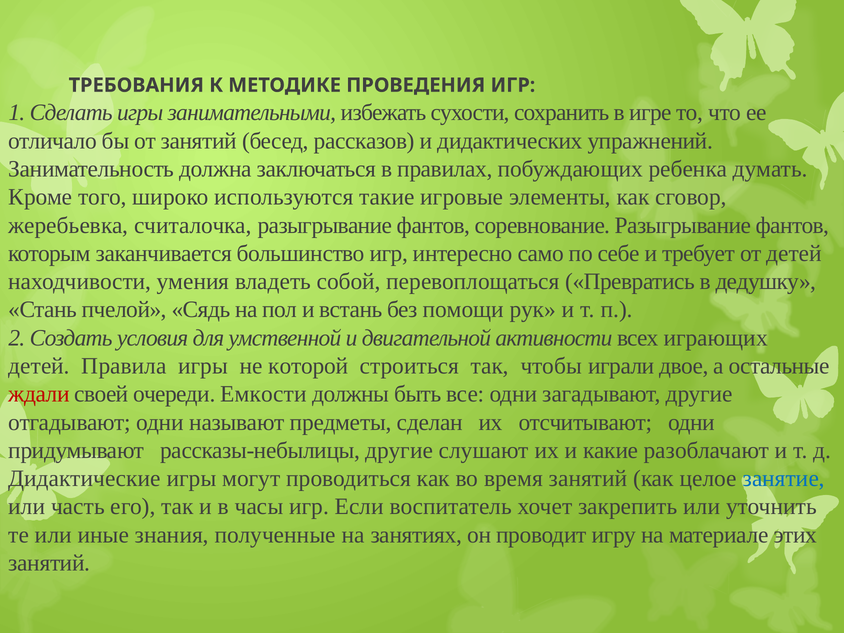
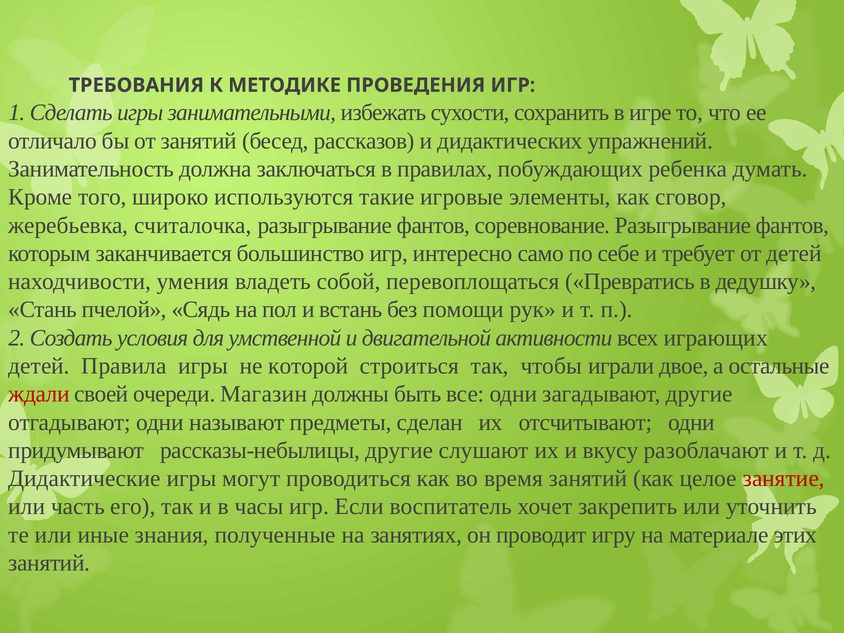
Емкости: Емкости -> Магазин (264, 394)
какие: какие -> вкусу (611, 450)
занятие colour: blue -> red (784, 479)
